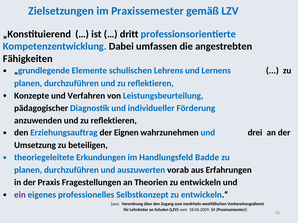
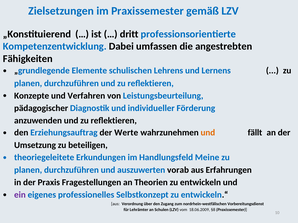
Eignen: Eignen -> Werte (126, 133)
und colour: blue -> orange (208, 133)
drei: drei -> fällt (255, 133)
Badde: Badde -> Meine (207, 158)
